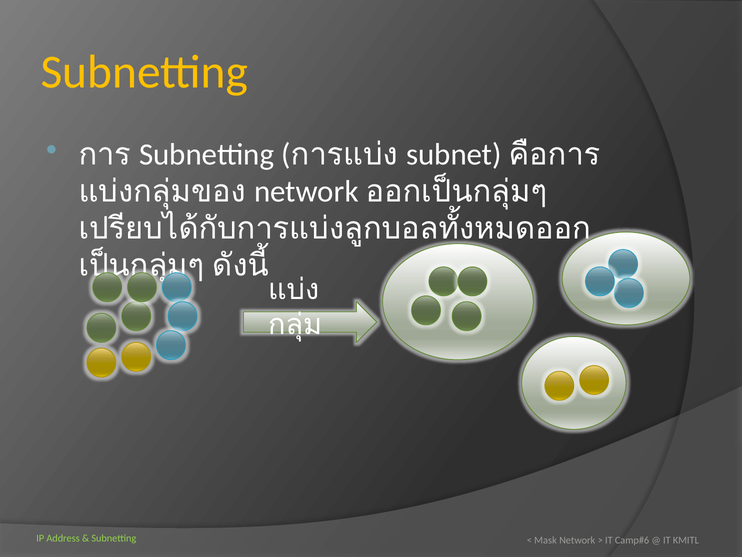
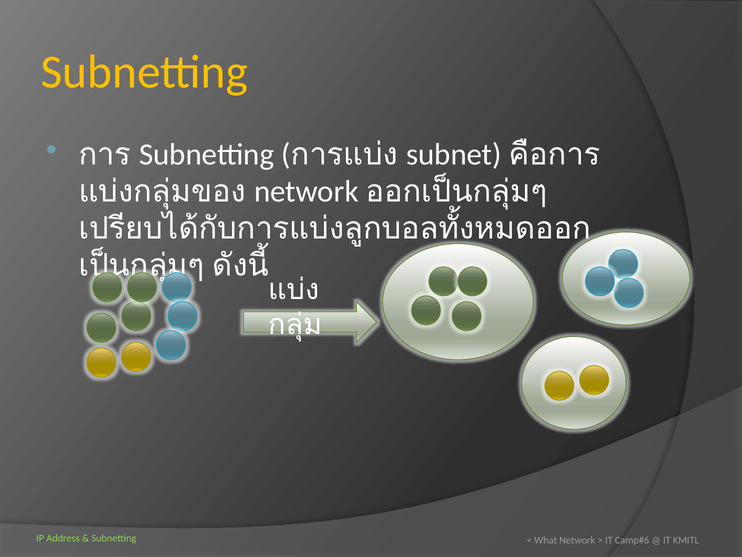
Mask: Mask -> What (546, 540)
